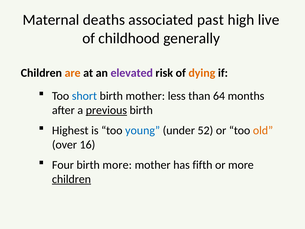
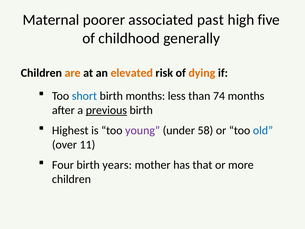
deaths: deaths -> poorer (104, 20)
live: live -> five (269, 20)
elevated colour: purple -> orange (132, 73)
birth mother: mother -> months (145, 96)
64: 64 -> 74 (219, 96)
young colour: blue -> purple (143, 130)
52: 52 -> 58 (205, 130)
old colour: orange -> blue (263, 130)
16: 16 -> 11 (87, 145)
birth more: more -> years (117, 165)
fifth: fifth -> that (202, 165)
children underline: present -> none (71, 179)
